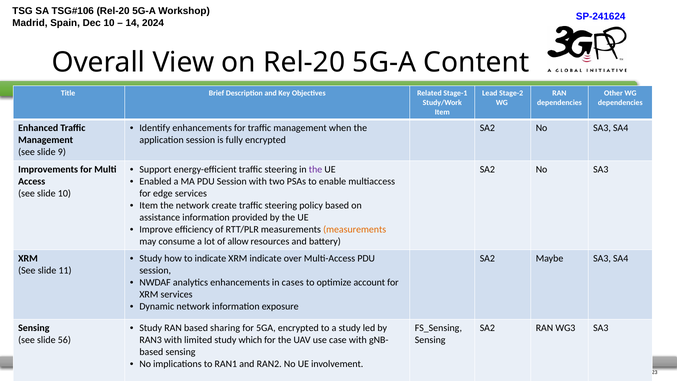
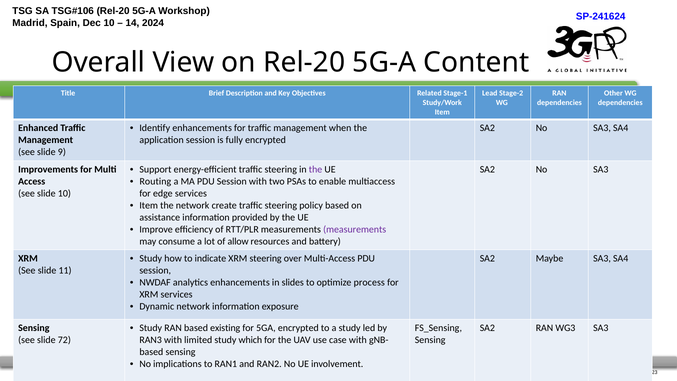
Enabled: Enabled -> Routing (155, 181)
measurements colour: orange -> purple (355, 229)
XRM indicate: indicate -> steering (266, 258)
cases: cases -> slides (293, 282)
account: account -> process (369, 282)
sharing: sharing -> existing (225, 328)
56: 56 -> 72 (64, 340)
